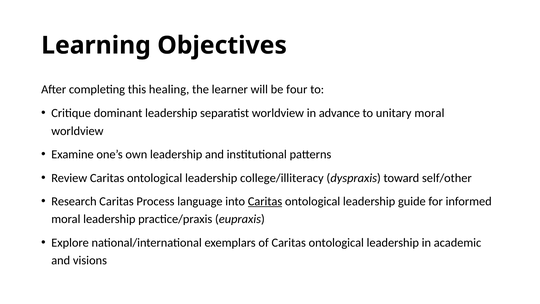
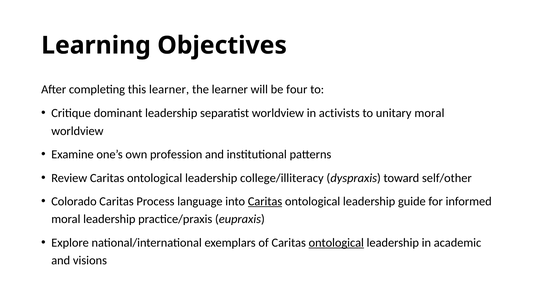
this healing: healing -> learner (169, 89)
advance: advance -> activists (339, 113)
own leadership: leadership -> profession (176, 154)
Research: Research -> Colorado (74, 201)
ontological underline: none -> present (336, 243)
